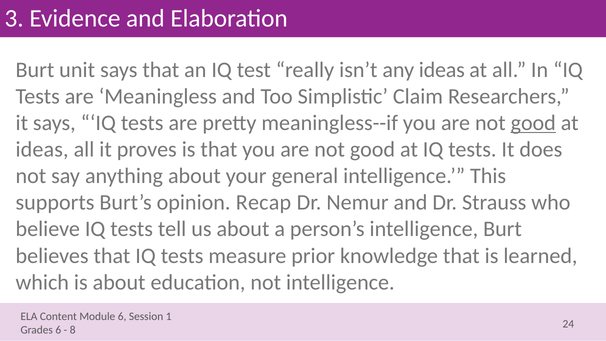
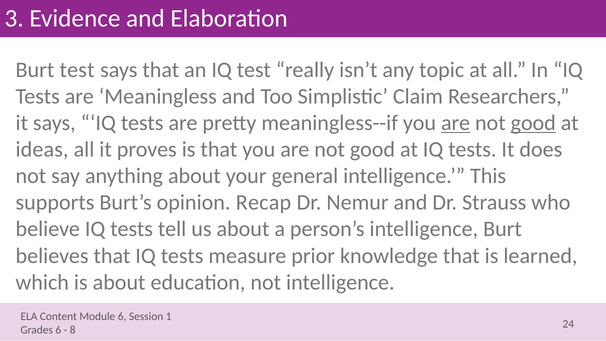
Burt unit: unit -> test (77, 70)
any ideas: ideas -> topic (442, 70)
are underline: none -> present (456, 123)
